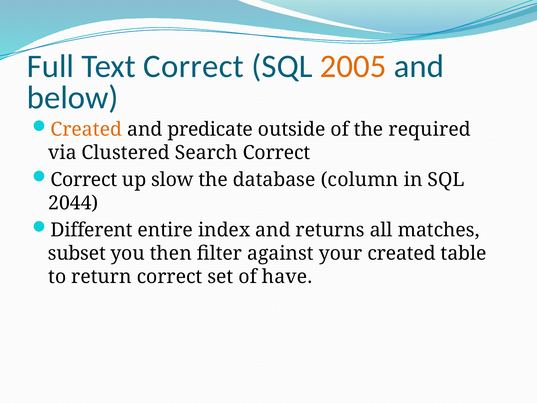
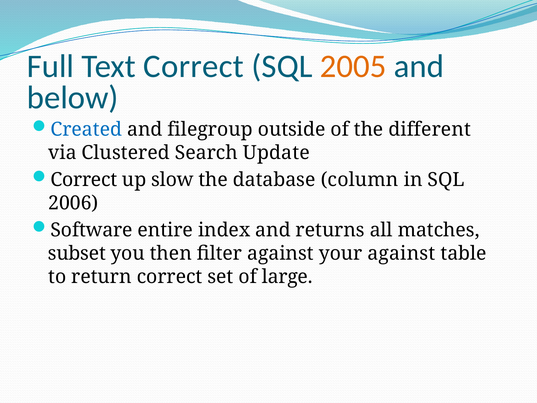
Created colour: orange -> blue (86, 129)
predicate: predicate -> filegroup (210, 129)
required: required -> different (430, 129)
Search Correct: Correct -> Update (276, 153)
2044: 2044 -> 2006 (73, 203)
Different: Different -> Software (92, 230)
your created: created -> against (401, 253)
have: have -> large (287, 277)
